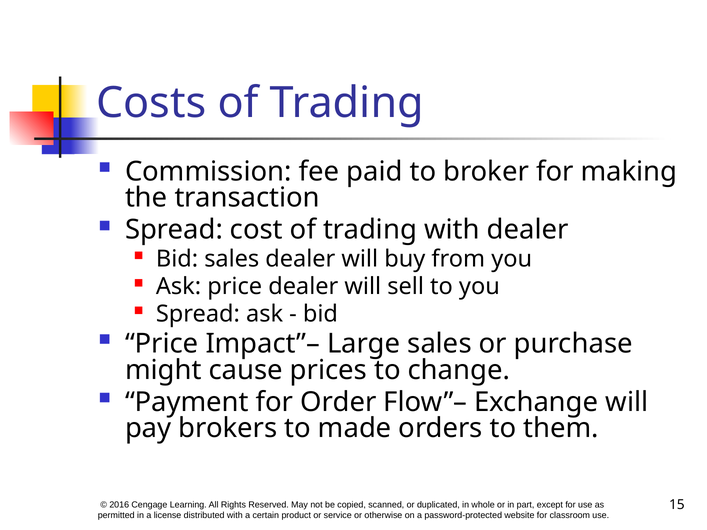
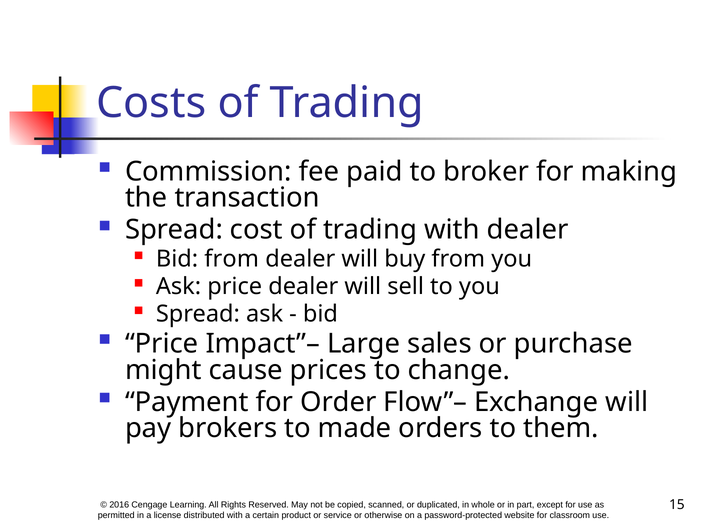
Bid sales: sales -> from (232, 259)
